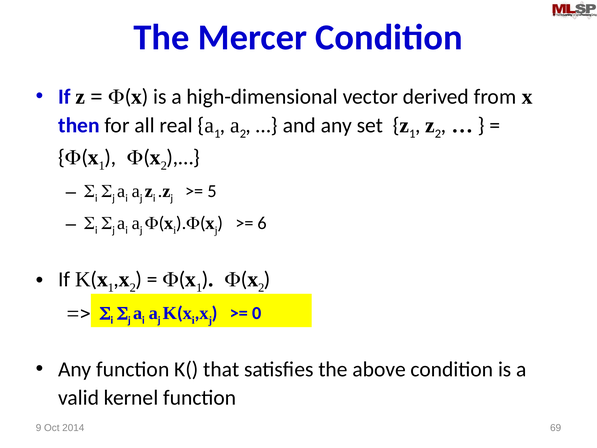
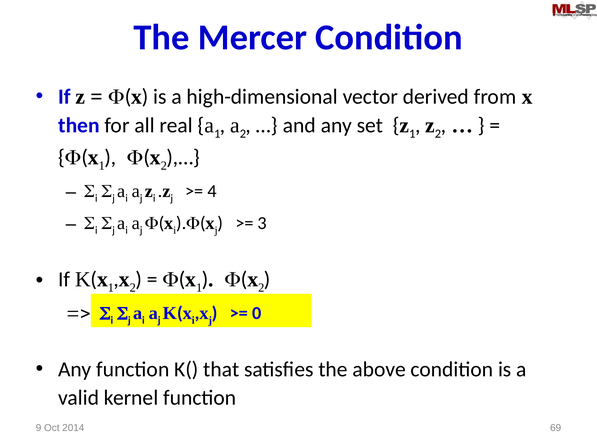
5: 5 -> 4 (212, 191)
6: 6 -> 3 (262, 223)
